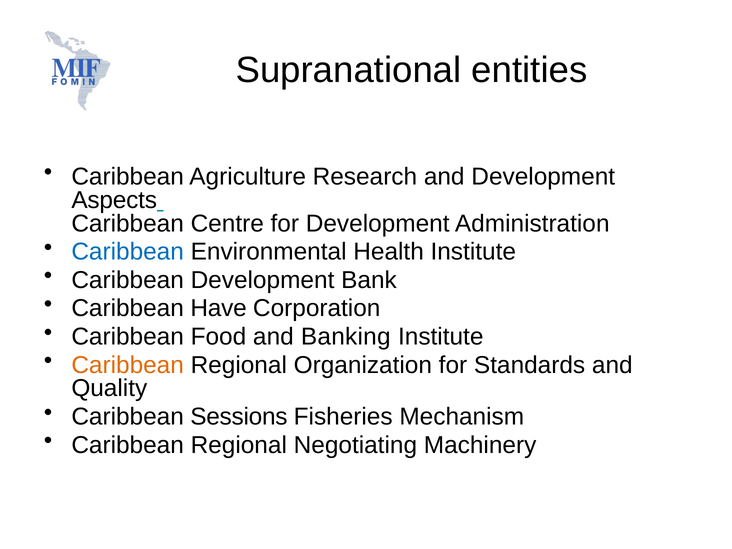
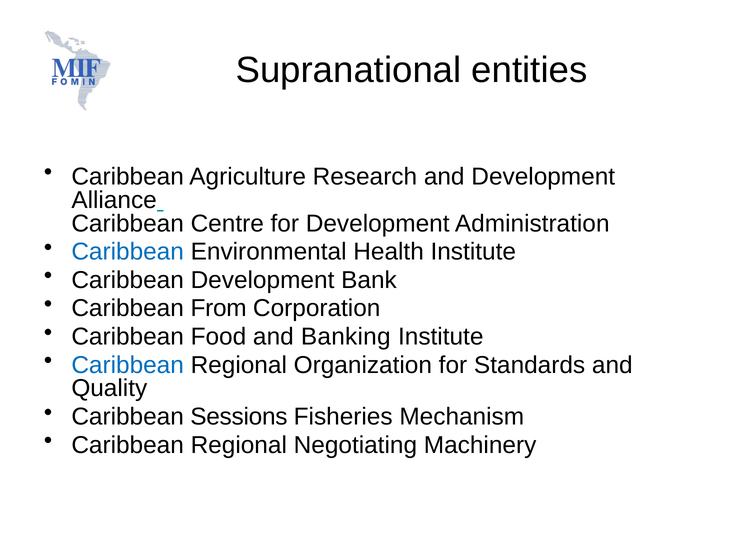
Aspects: Aspects -> Alliance (114, 200)
Have: Have -> From (219, 308)
Caribbean colour: orange -> blue (128, 365)
